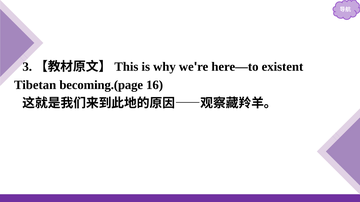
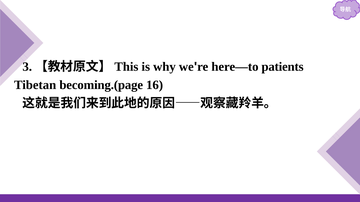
existent: existent -> patients (283, 67)
